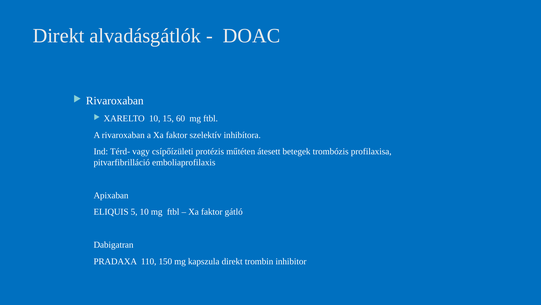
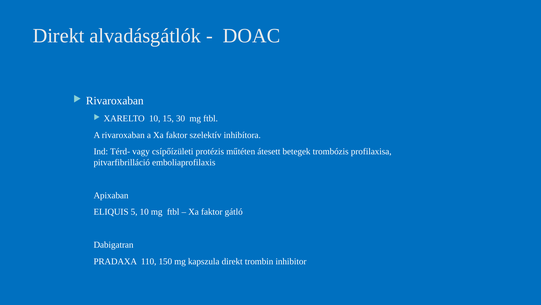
60: 60 -> 30 (181, 118)
